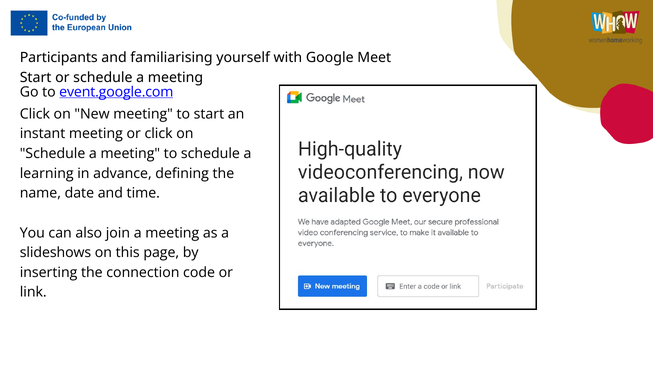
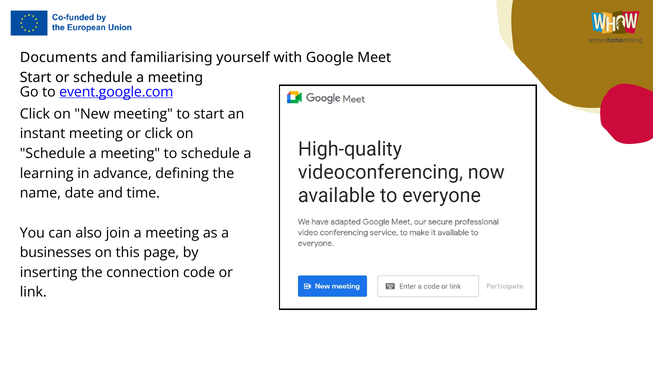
Participants: Participants -> Documents (59, 58)
slideshows: slideshows -> businesses (56, 253)
